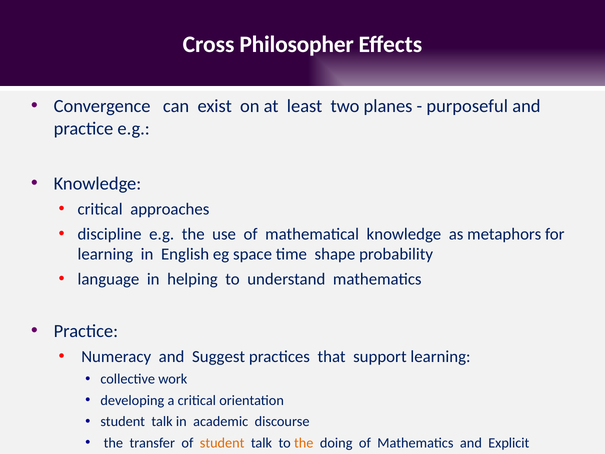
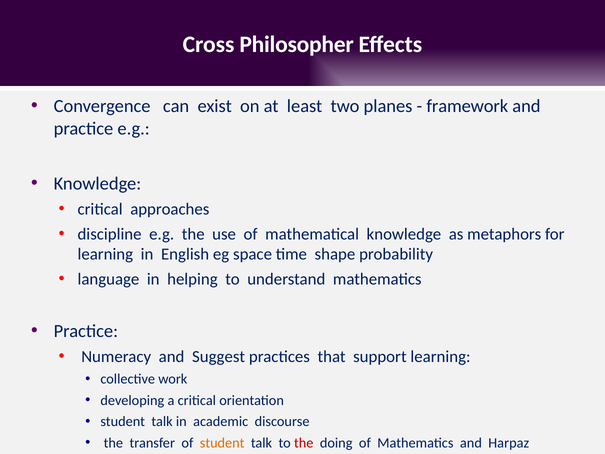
purposeful: purposeful -> framework (467, 106)
the colour: orange -> red (304, 443)
Explicit: Explicit -> Harpaz (509, 443)
